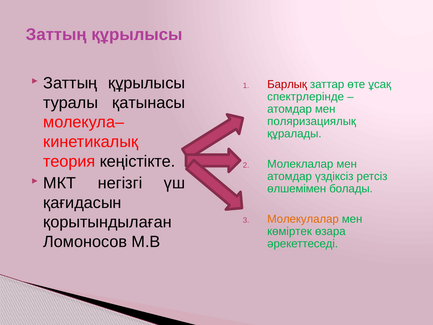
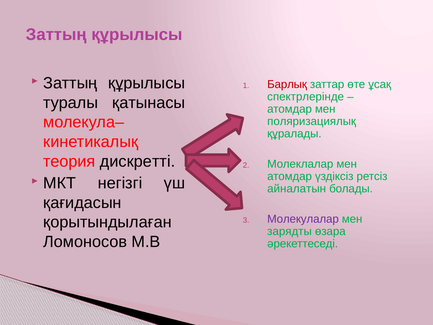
кеңістікте: кеңістікте -> дискретті (138, 161)
өлшемімен: өлшемімен -> айналатын (297, 189)
Молекулалар colour: orange -> purple (303, 219)
көміртек: көміртек -> зарядты (290, 231)
